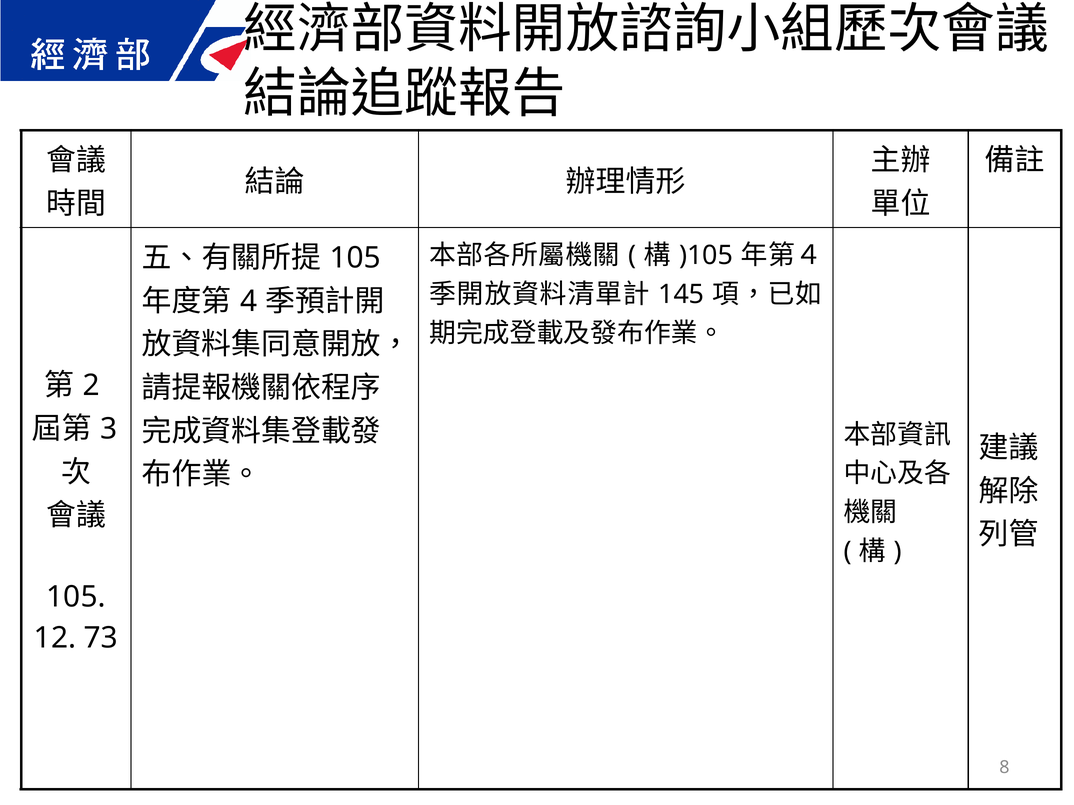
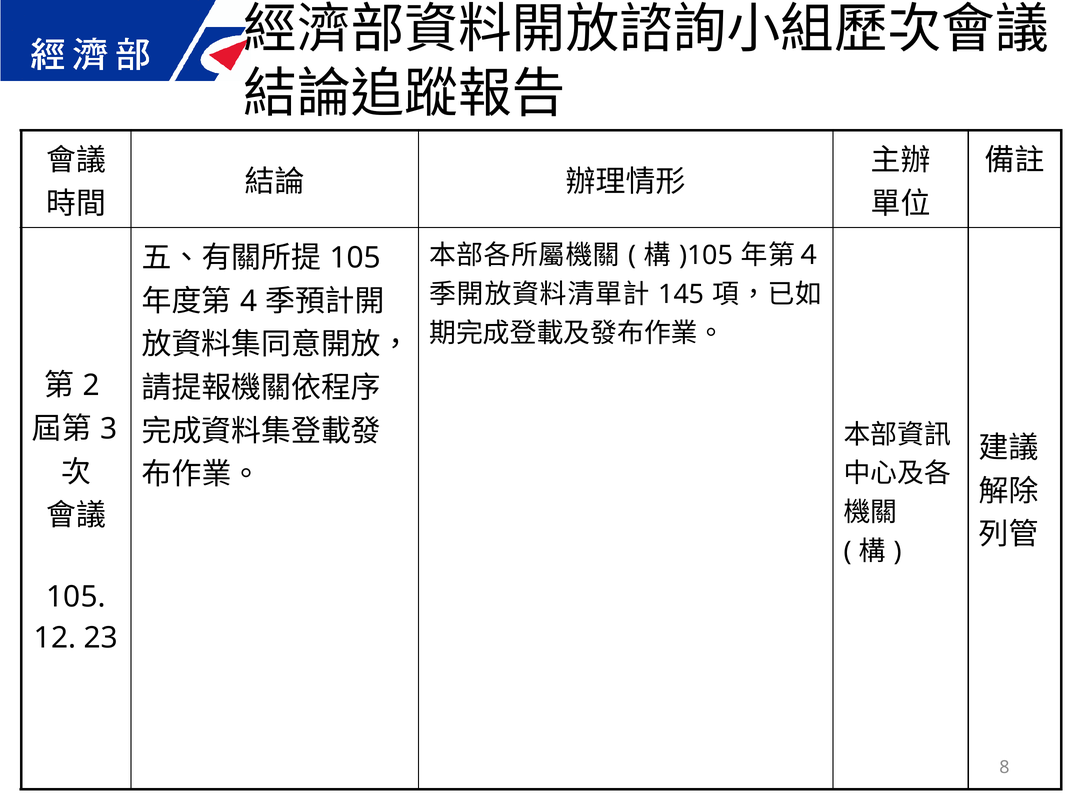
73: 73 -> 23 (101, 638)
